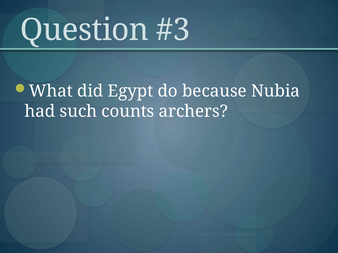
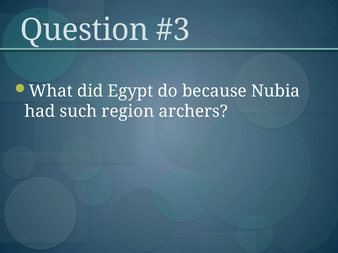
counts: counts -> region (128, 111)
